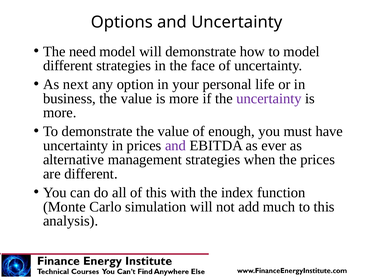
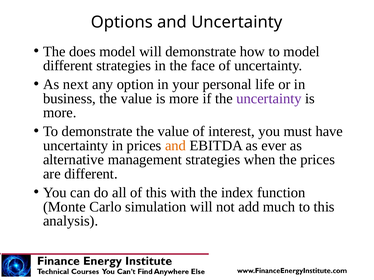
need: need -> does (82, 52)
enough: enough -> interest (231, 132)
and colour: purple -> orange (175, 146)
